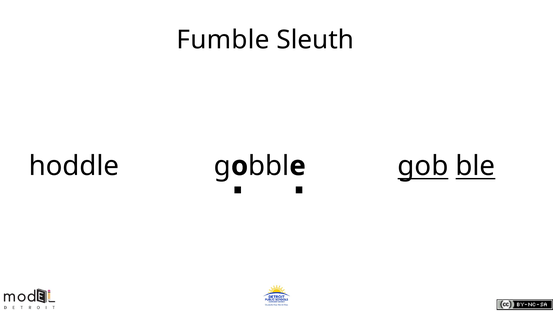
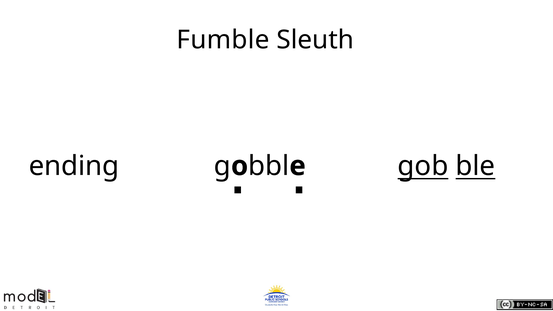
hoddle: hoddle -> ending (74, 166)
